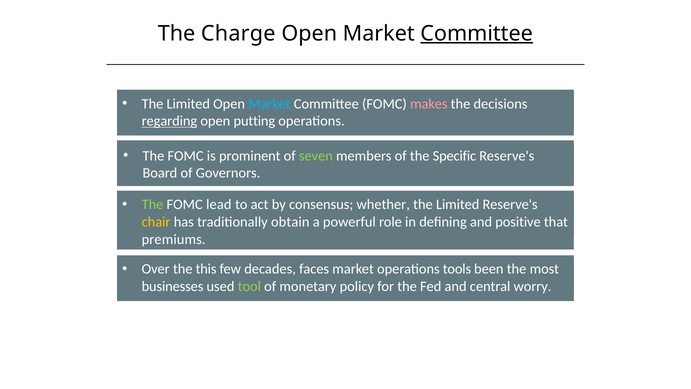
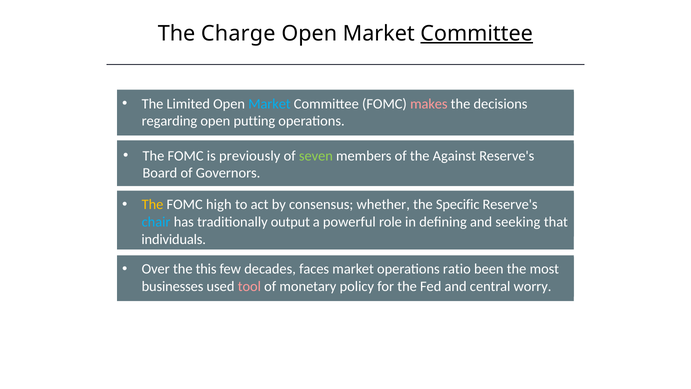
regarding underline: present -> none (169, 121)
prominent: prominent -> previously (250, 156)
Specific: Specific -> Against (454, 156)
The colour: light green -> yellow (153, 205)
lead: lead -> high (219, 205)
Limited: Limited -> Specific (458, 205)
chair colour: yellow -> light blue (156, 222)
obtain: obtain -> output (290, 222)
positive: positive -> seeking (518, 222)
premiums: premiums -> individuals (174, 239)
tools: tools -> ratio (457, 269)
tool colour: light green -> pink (249, 286)
